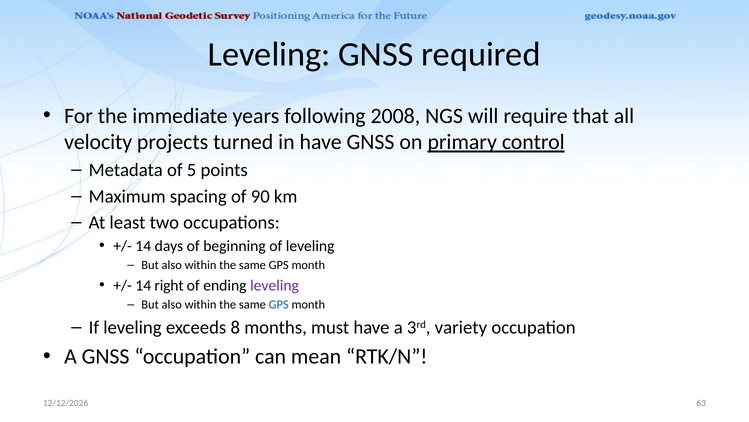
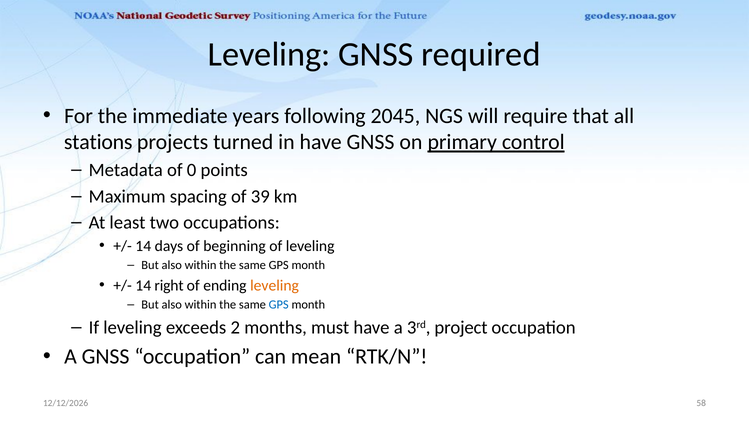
2008: 2008 -> 2045 (395, 116)
velocity: velocity -> stations (98, 142)
5: 5 -> 0 (192, 170)
90: 90 -> 39 (260, 196)
leveling colour: purple -> orange (275, 285)
8: 8 -> 2 (235, 327)
variety: variety -> project (461, 327)
63: 63 -> 58 (701, 402)
